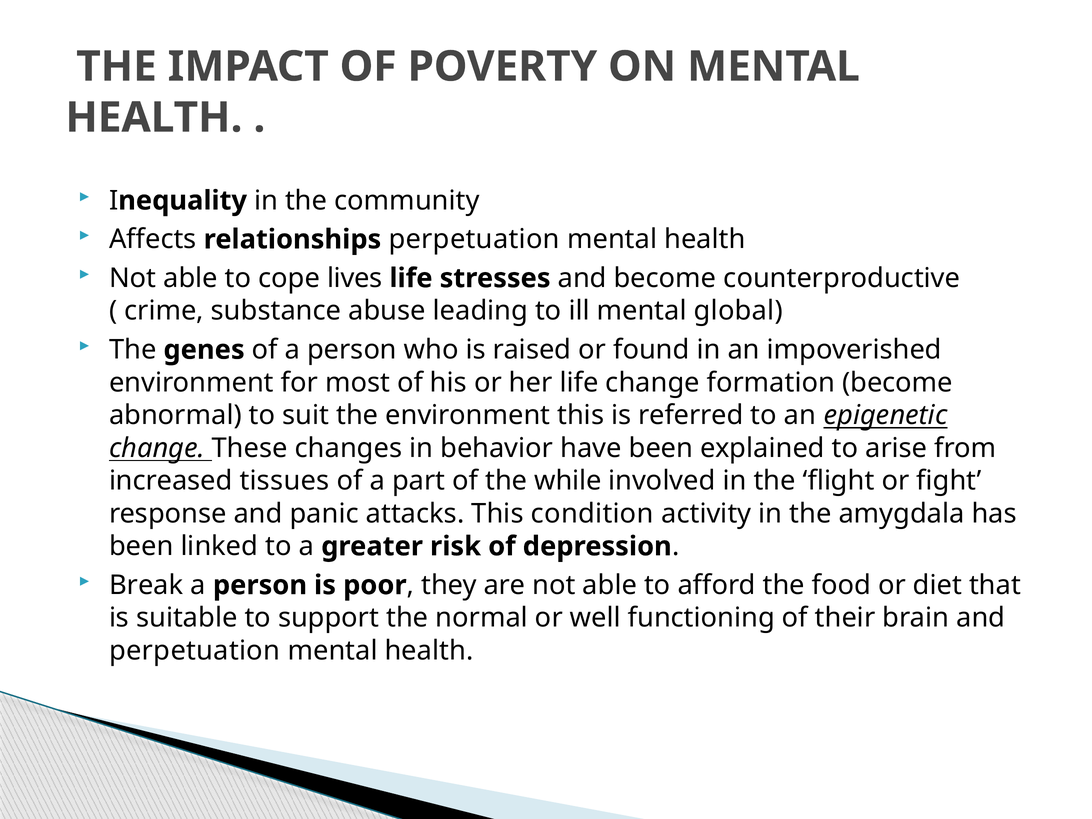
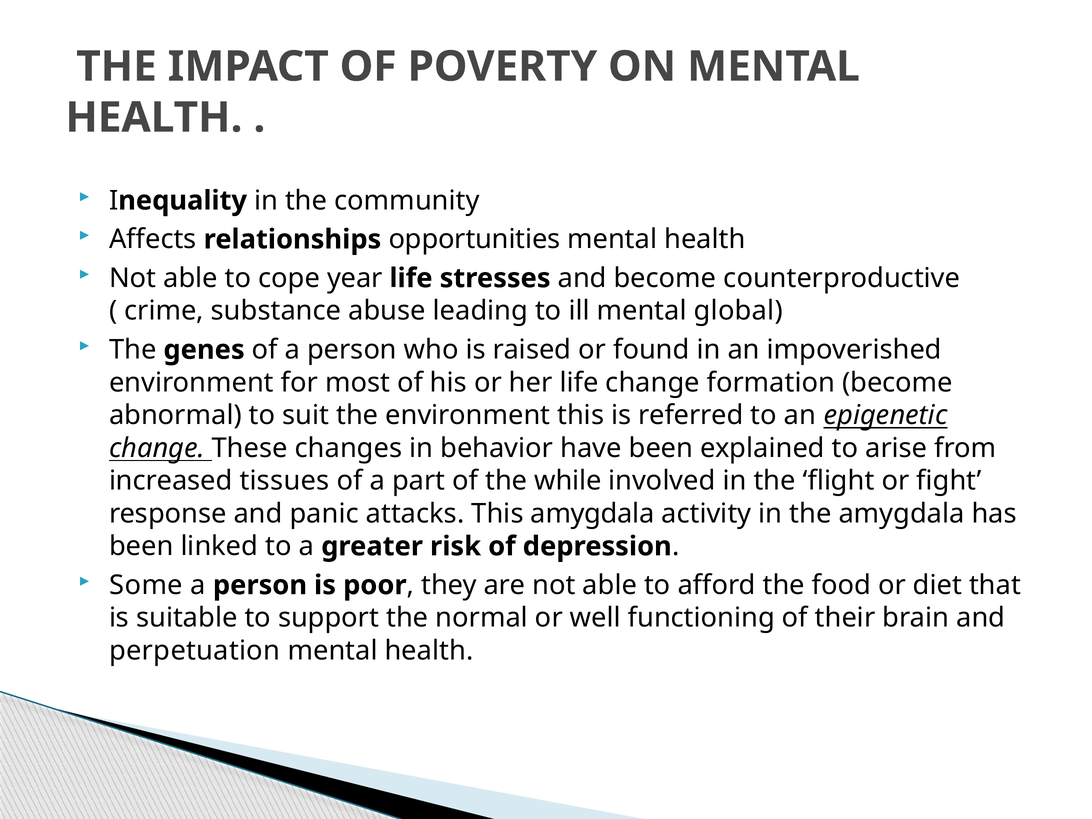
relationships perpetuation: perpetuation -> opportunities (474, 239)
lives: lives -> year (355, 278)
This condition: condition -> amygdala (593, 514)
Break: Break -> Some (146, 585)
